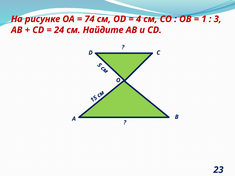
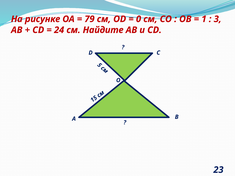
74: 74 -> 79 (90, 19)
4: 4 -> 0 (139, 19)
